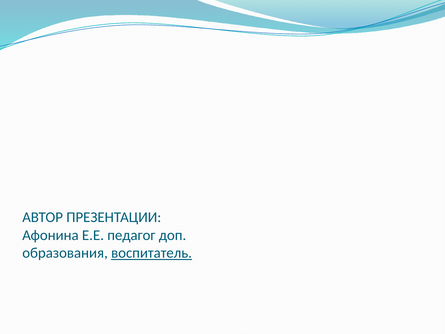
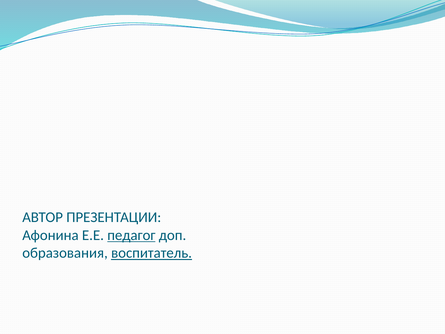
педагог underline: none -> present (131, 235)
